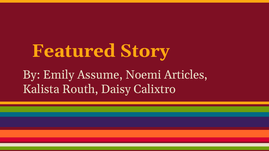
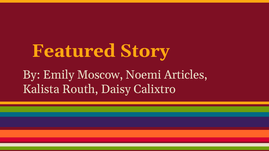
Assume: Assume -> Moscow (100, 75)
